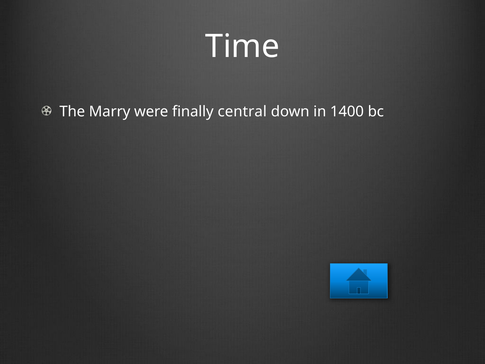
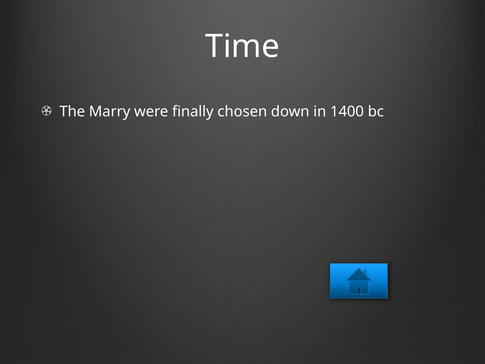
central: central -> chosen (242, 111)
